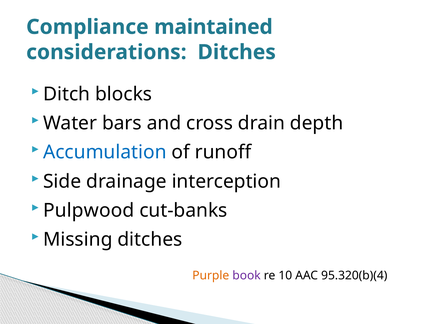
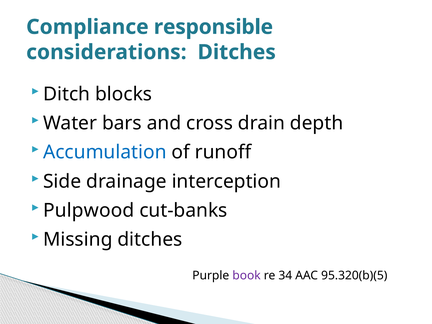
maintained: maintained -> responsible (213, 27)
Purple colour: orange -> black (211, 276)
10: 10 -> 34 (285, 276)
95.320(b)(4: 95.320(b)(4 -> 95.320(b)(5 (354, 276)
